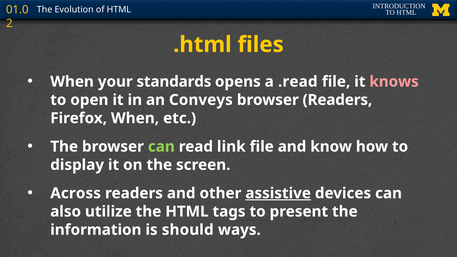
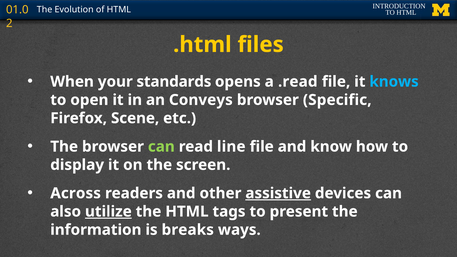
knows colour: pink -> light blue (394, 82)
browser Readers: Readers -> Specific (337, 100)
Firefox When: When -> Scene (135, 118)
link: link -> line (231, 147)
utilize underline: none -> present (108, 212)
should: should -> breaks (188, 230)
